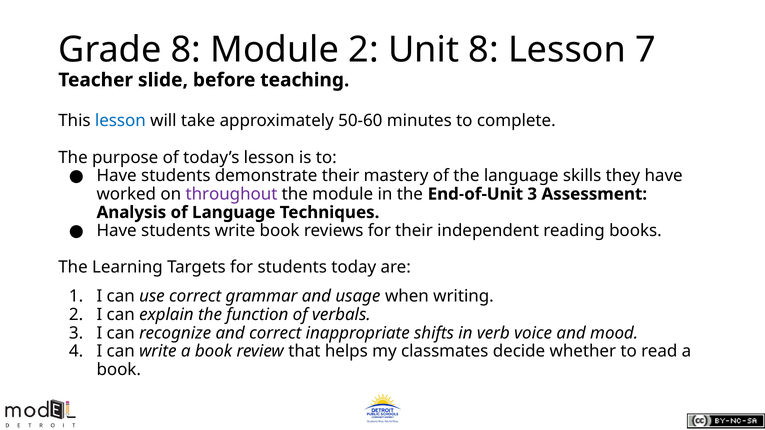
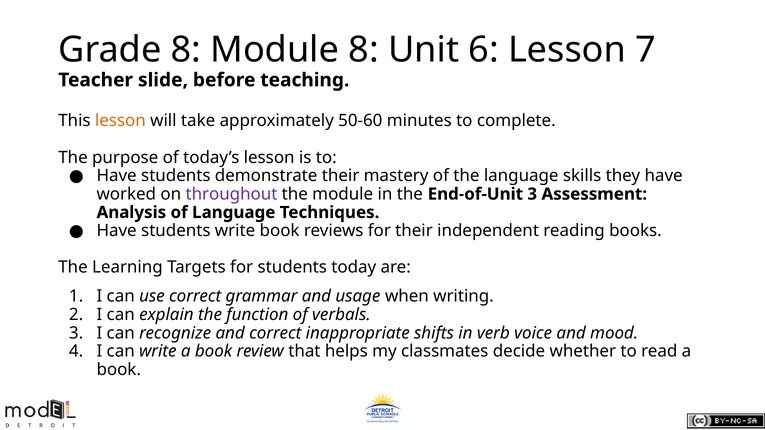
Module 2: 2 -> 8 (364, 50)
Unit 8: 8 -> 6 (484, 50)
lesson colour: blue -> orange (120, 121)
